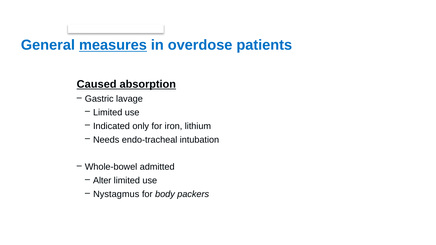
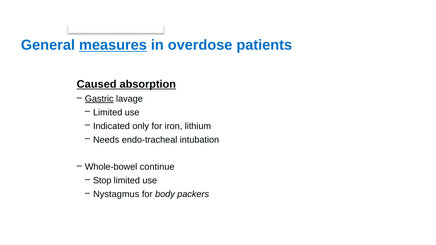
Gastric underline: none -> present (99, 99)
admitted: admitted -> continue (157, 167)
Alter: Alter -> Stop (102, 181)
